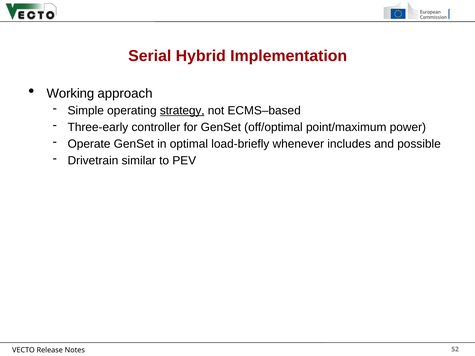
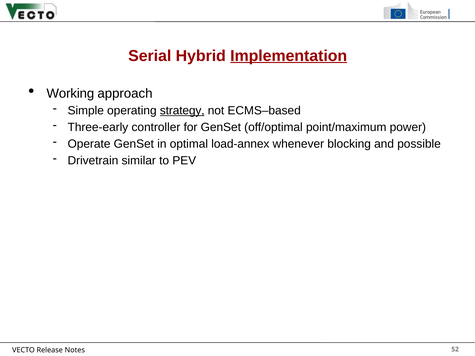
Implementation underline: none -> present (289, 56)
load-briefly: load-briefly -> load-annex (240, 144)
includes: includes -> blocking (349, 144)
